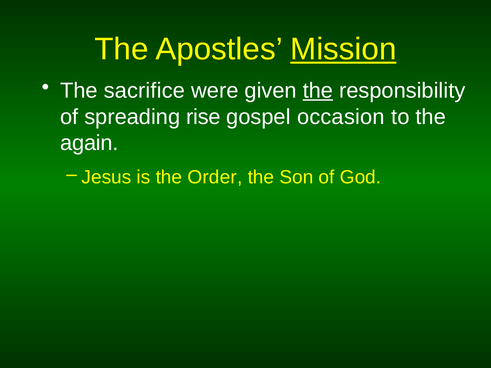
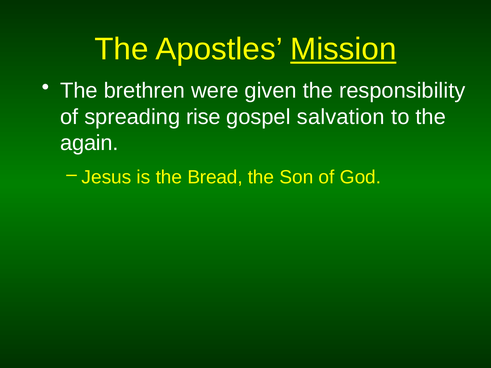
sacrifice: sacrifice -> brethren (144, 91)
the underline: present -> none (318, 91)
occasion: occasion -> salvation (341, 117)
Order: Order -> Bread (215, 177)
